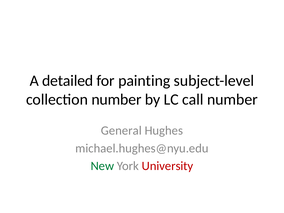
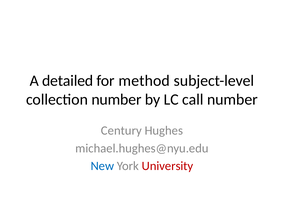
painting: painting -> method (144, 81)
General: General -> Century (121, 131)
New colour: green -> blue (102, 166)
